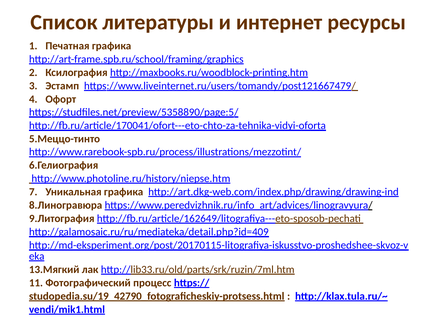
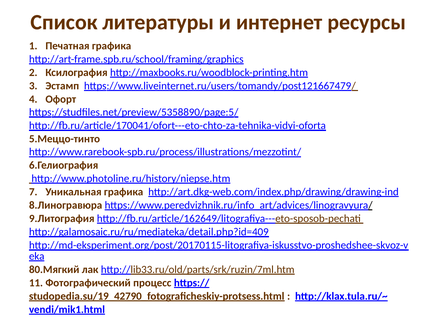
13.Мягкий: 13.Мягкий -> 80.Мягкий (54, 269)
